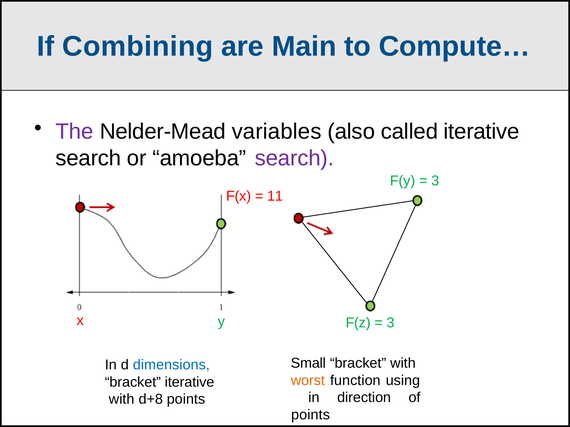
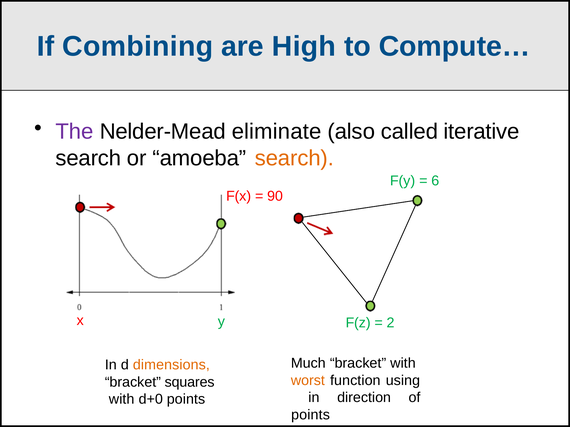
Main: Main -> High (304, 47)
variables: variables -> eliminate (277, 132)
search colour: purple -> orange (294, 158)
3: 3 -> 6 (435, 181)
11: 11 -> 90 (275, 196)
3: 3 -> 2 (391, 323)
Small: Small -> Much (308, 364)
dimensions colour: blue -> orange (171, 365)
bracket iterative: iterative -> squares (190, 382)
d+8: d+8 -> d+0 (151, 400)
